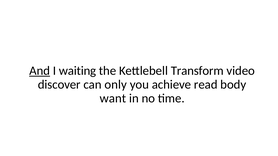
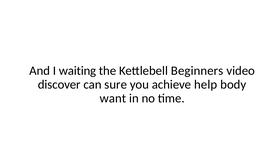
And underline: present -> none (40, 71)
Transform: Transform -> Beginners (197, 71)
only: only -> sure (116, 85)
read: read -> help (206, 85)
